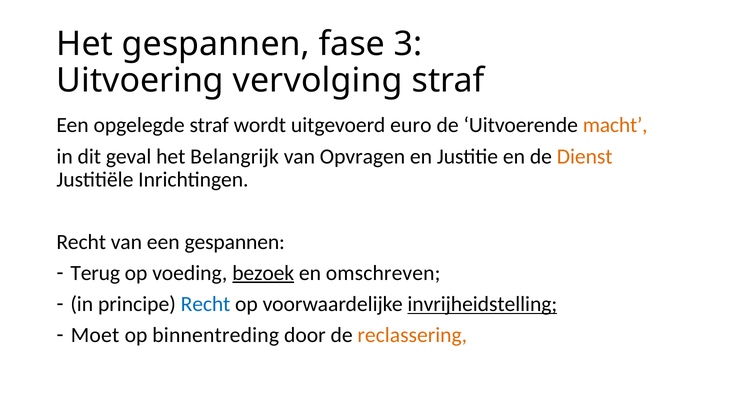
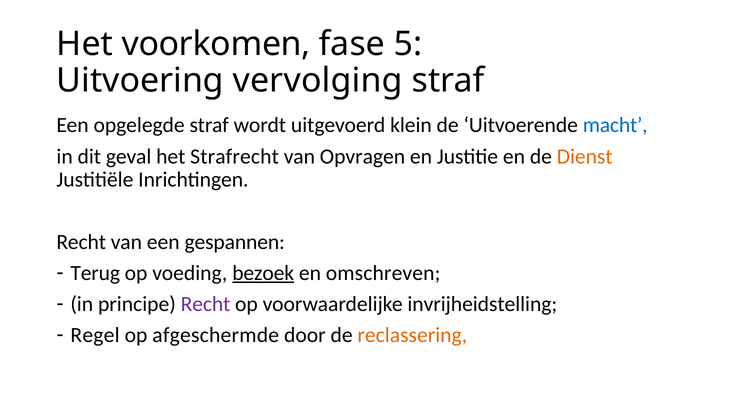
Het gespannen: gespannen -> voorkomen (216, 44)
3: 3 -> 5 (408, 44)
euro: euro -> klein (411, 125)
macht colour: orange -> blue (615, 125)
Belangrijk: Belangrijk -> Strafrecht (235, 156)
Recht colour: blue -> purple (206, 304)
invrijheidstelling underline: present -> none (482, 304)
Moet: Moet -> Regel (95, 335)
binnentreding: binnentreding -> afgeschermde (216, 335)
